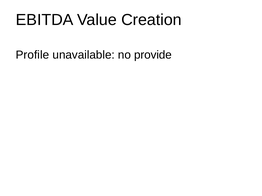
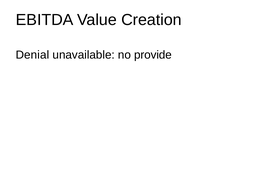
Profile: Profile -> Denial (32, 55)
